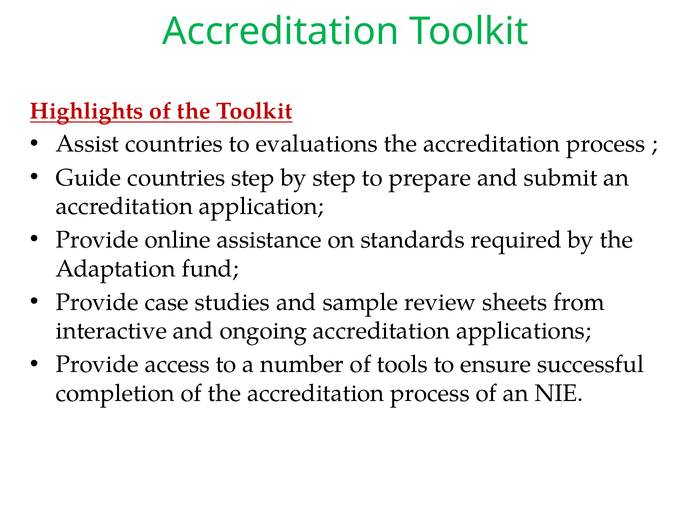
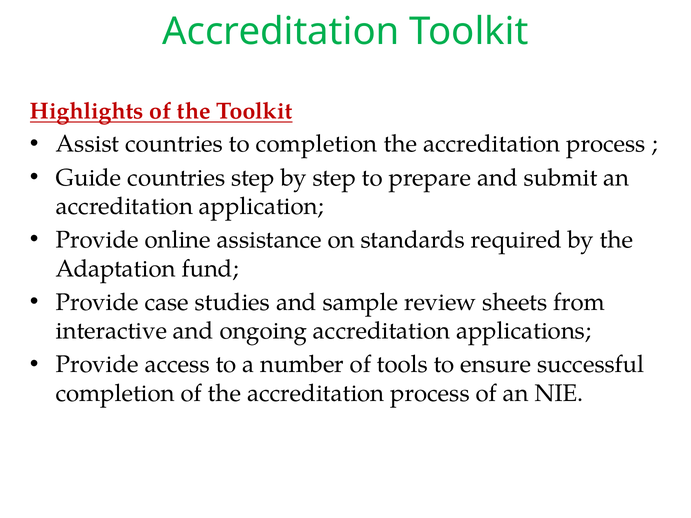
to evaluations: evaluations -> completion (317, 144)
